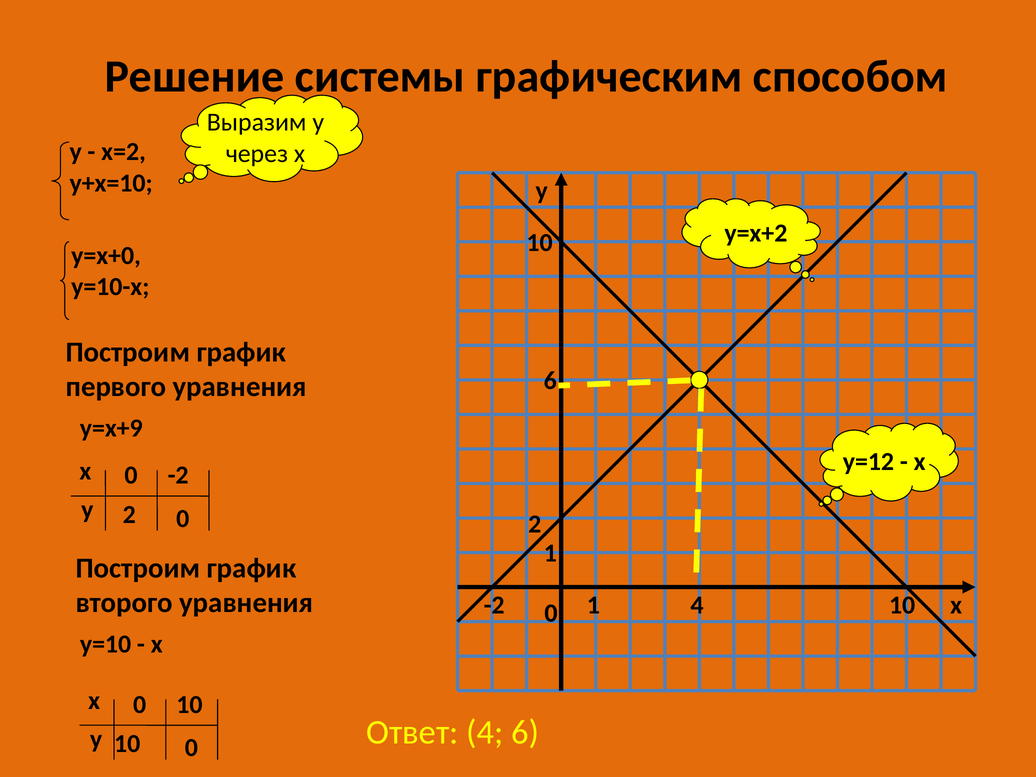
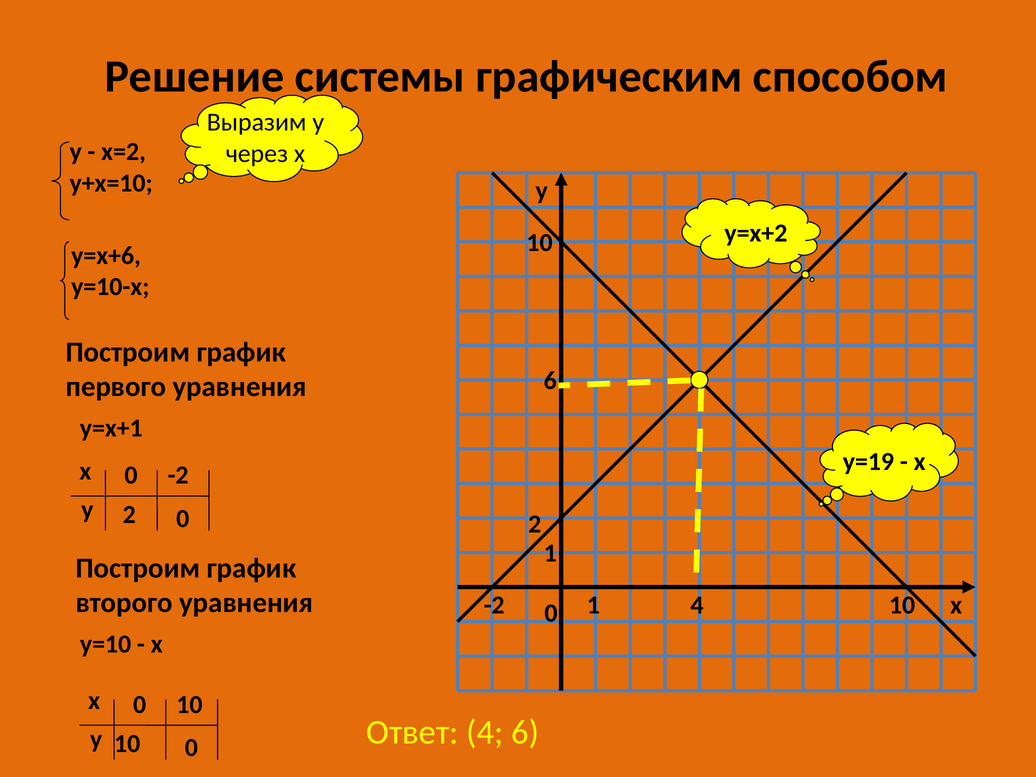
у=х+0: у=х+0 -> у=х+6 (106, 256)
у=х+9: у=х+9 -> у=х+1 (111, 428)
y=12: y=12 -> y=19 (868, 462)
